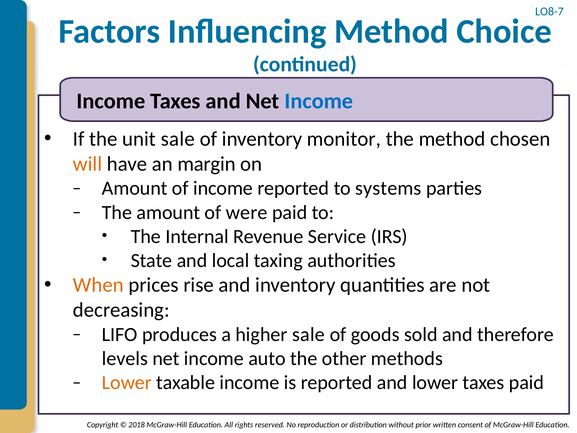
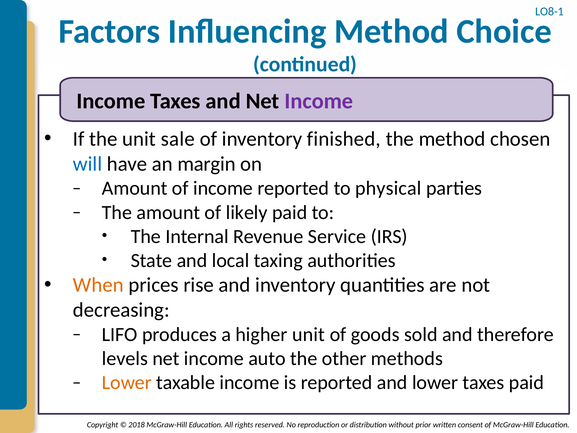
LO8-7: LO8-7 -> LO8-1 (549, 11)
Income colour: blue -> purple (319, 101)
monitor: monitor -> finished (344, 139)
will colour: orange -> blue (88, 164)
systems: systems -> physical (388, 188)
were: were -> likely (247, 212)
higher sale: sale -> unit (309, 334)
